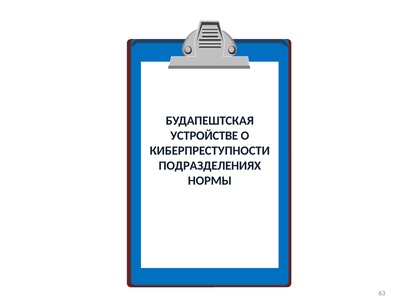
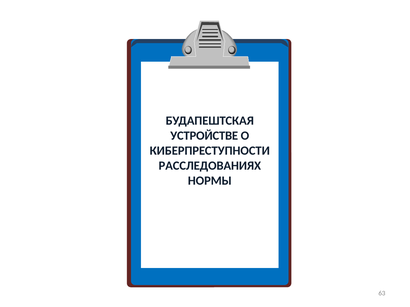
ПОДРАЗДЕЛЕНИЯХ: ПОДРАЗДЕЛЕНИЯХ -> РАССЛЕДОВАНИЯХ (210, 166)
